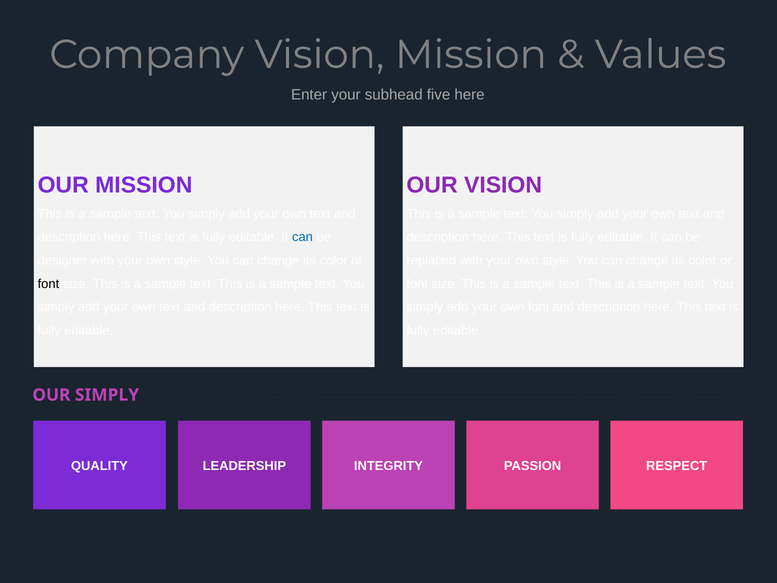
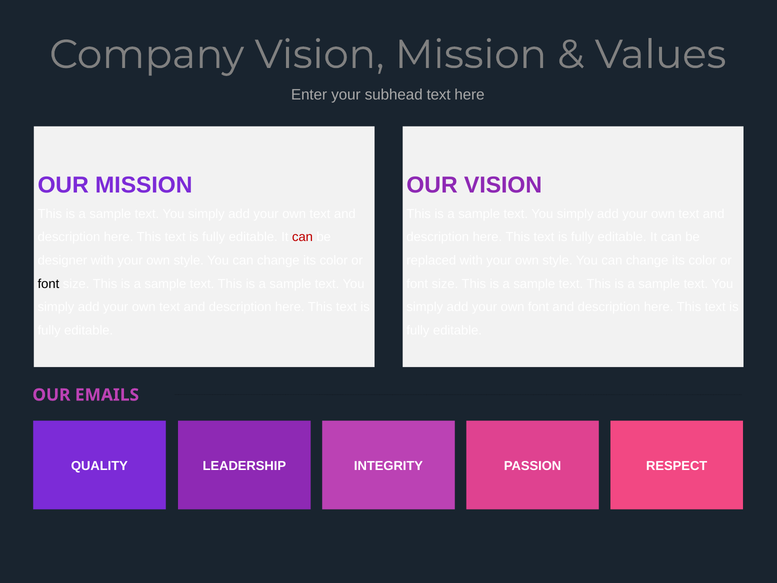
subhead five: five -> text (439, 95)
can colour: blue -> red (302, 237)
OUR SIMPLY: SIMPLY -> EMAILS (107, 395)
